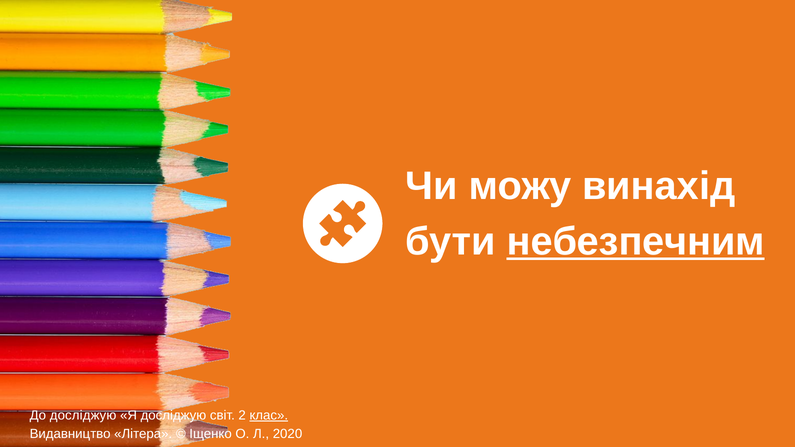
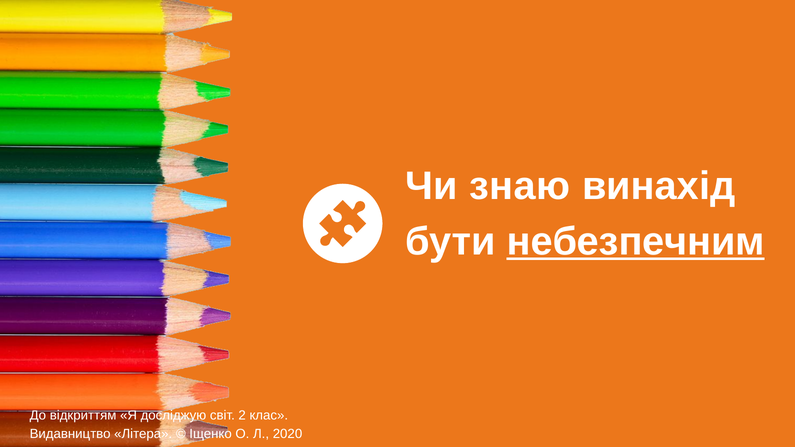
можу: можу -> знаю (520, 186)
До досліджую: досліджую -> відкриттям (83, 416)
клас underline: present -> none (269, 416)
